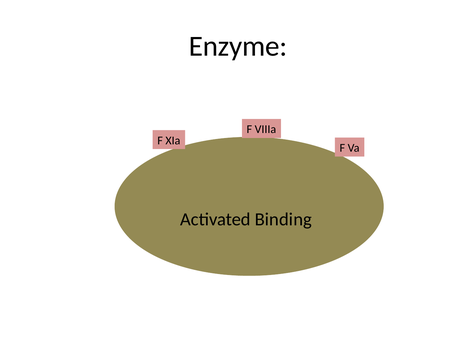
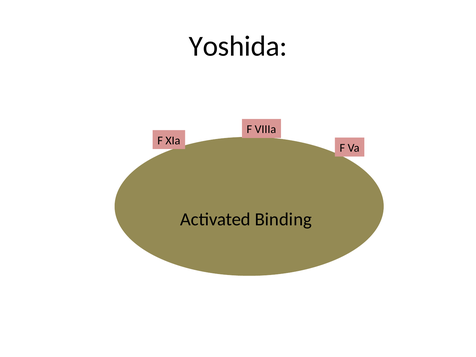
Enzyme: Enzyme -> Yoshida (238, 46)
